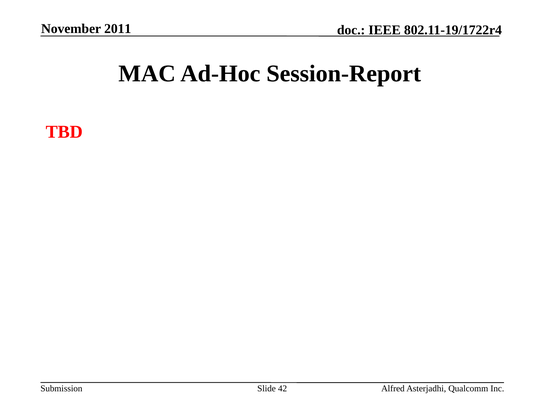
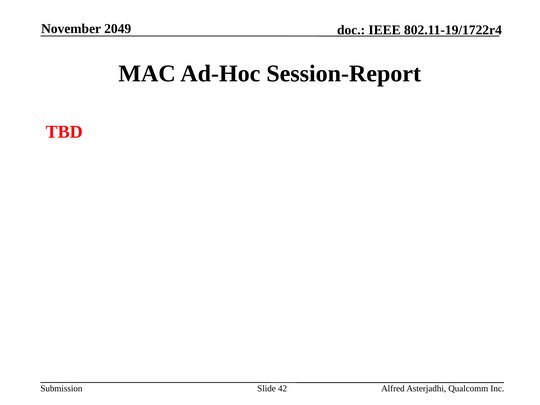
2011: 2011 -> 2049 (118, 29)
